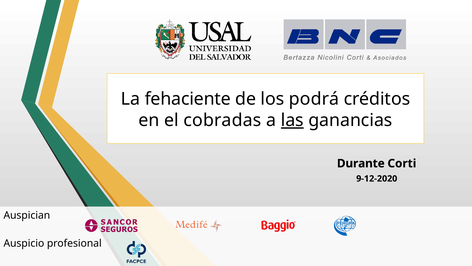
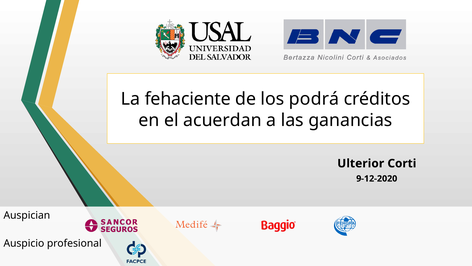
cobradas: cobradas -> acuerdan (222, 120)
las underline: present -> none (292, 120)
Durante: Durante -> Ulterior (361, 163)
